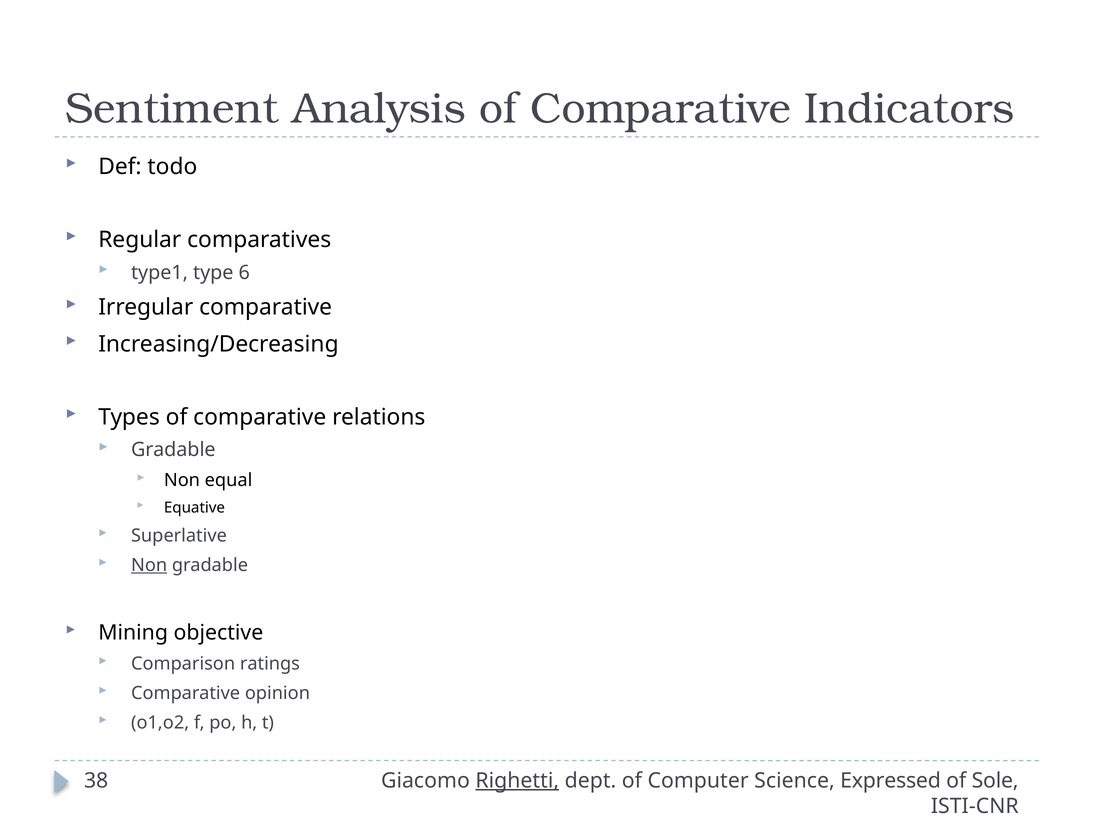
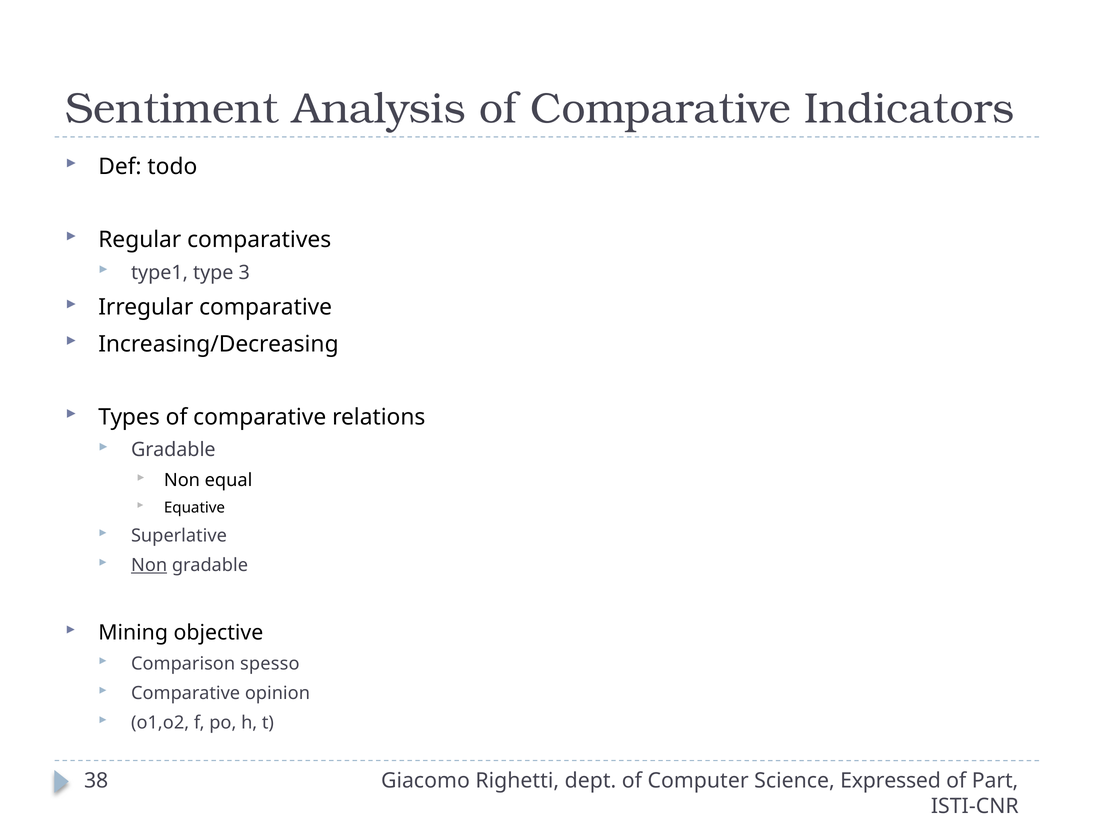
6: 6 -> 3 (244, 272)
ratings: ratings -> spesso (270, 663)
Righetti underline: present -> none (517, 780)
Sole: Sole -> Part (995, 780)
